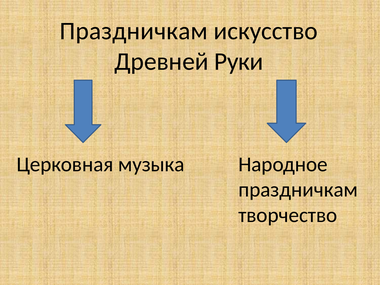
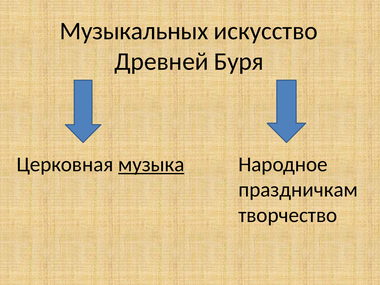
Праздничкам: Праздничкам -> Музыкальных (134, 31)
Руки: Руки -> Буря (239, 61)
музыка underline: none -> present (151, 164)
